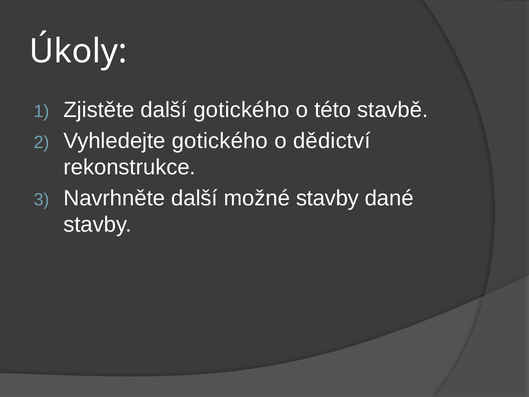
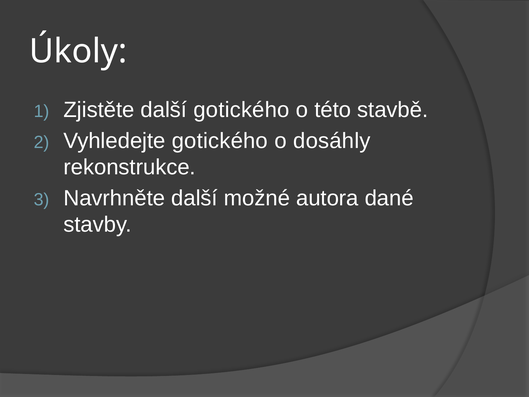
dědictví: dědictví -> dosáhly (332, 141)
možné stavby: stavby -> autora (327, 198)
